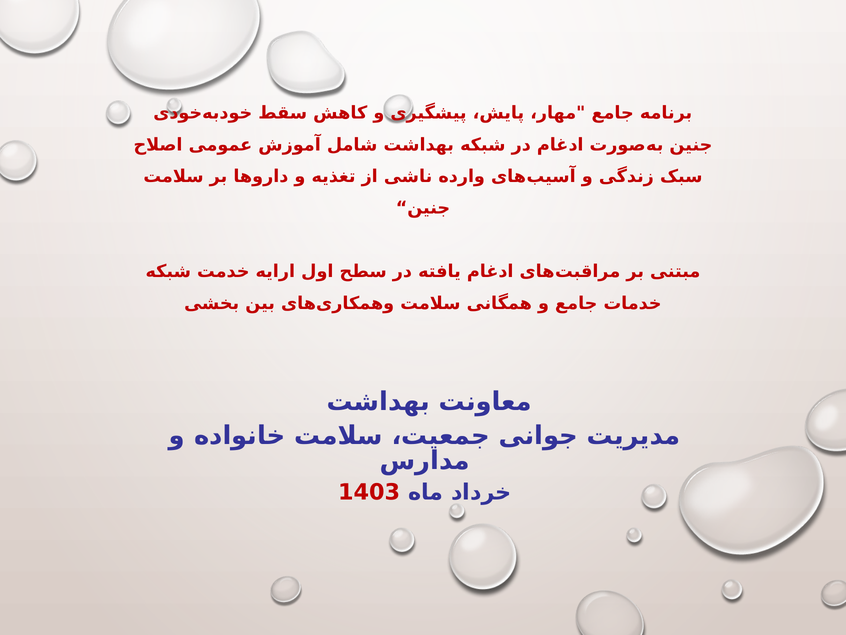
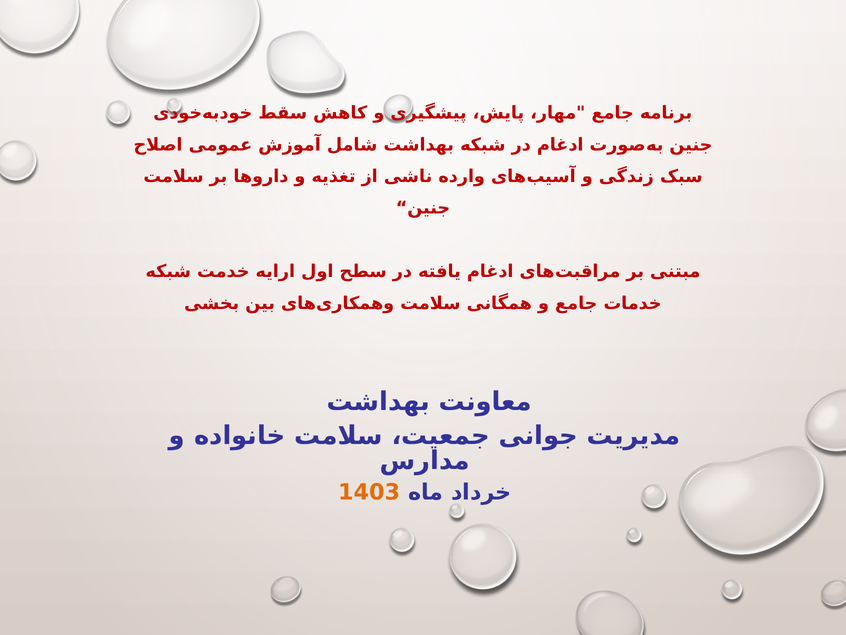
1403 colour: red -> orange (369, 492)
